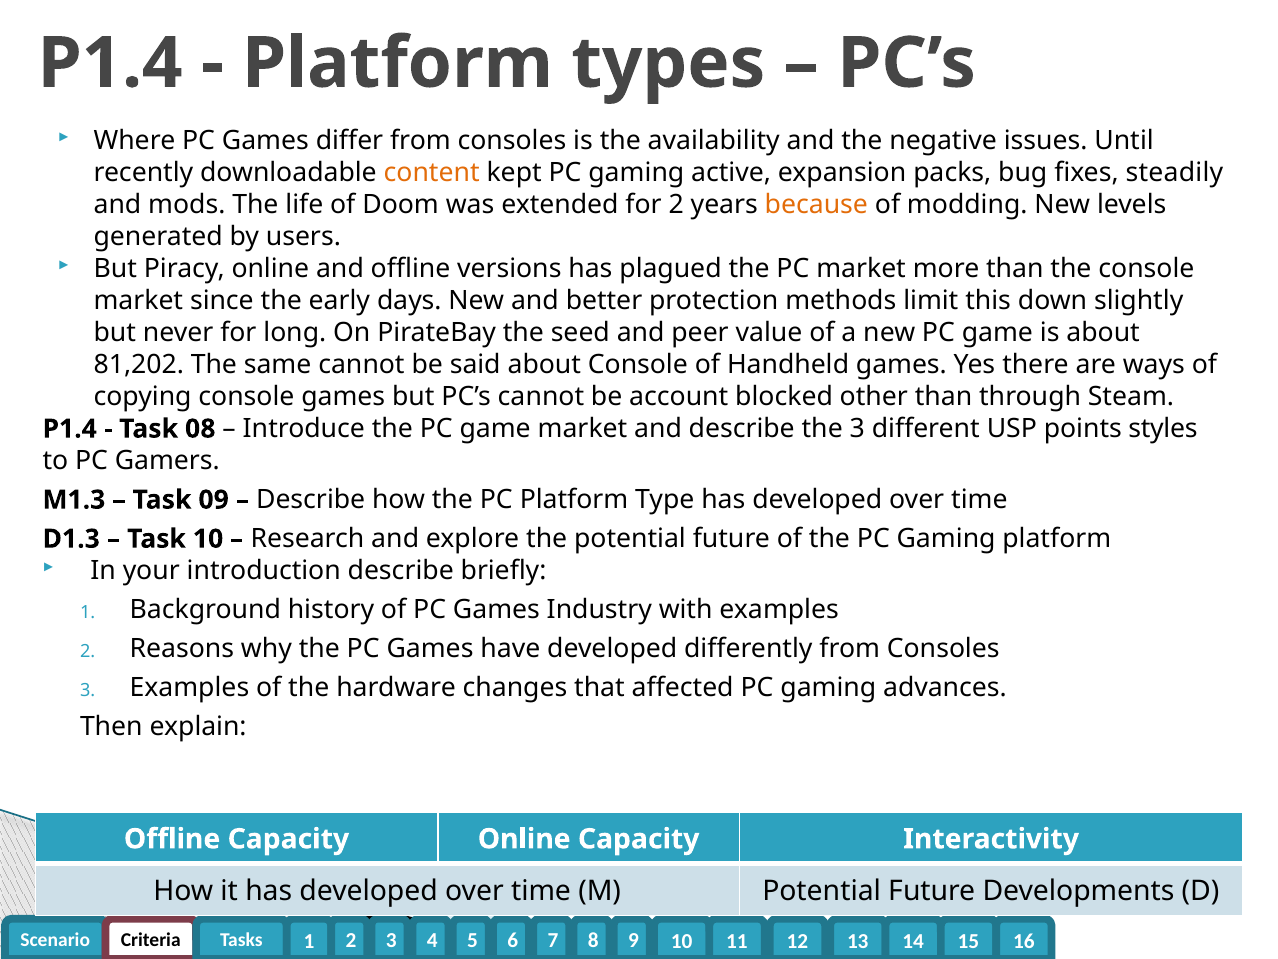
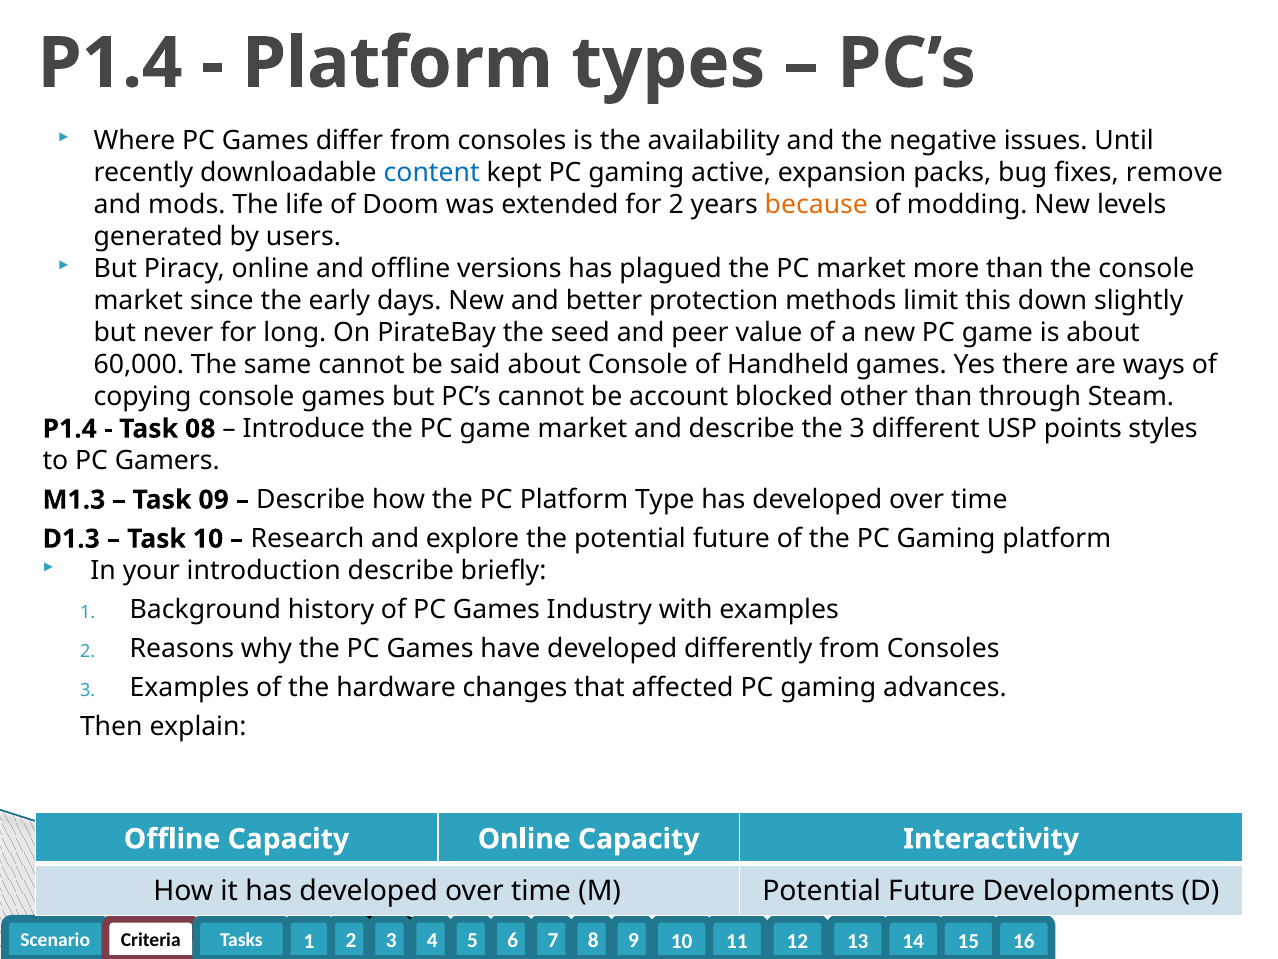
content colour: orange -> blue (432, 173)
steadily: steadily -> remove (1174, 173)
81,202: 81,202 -> 60,000 (139, 365)
